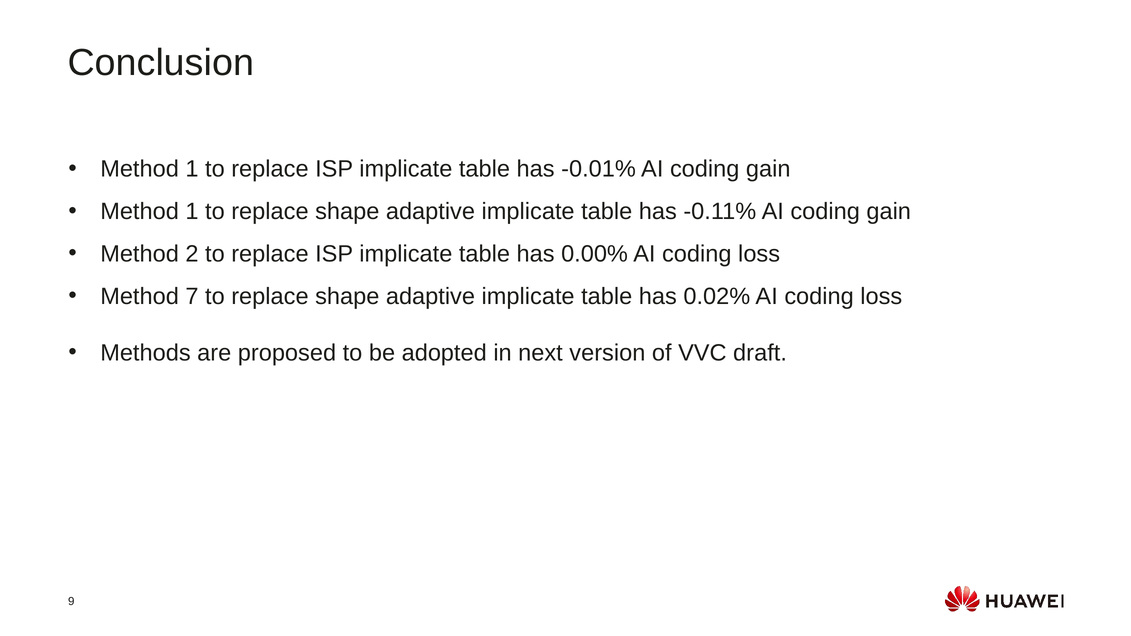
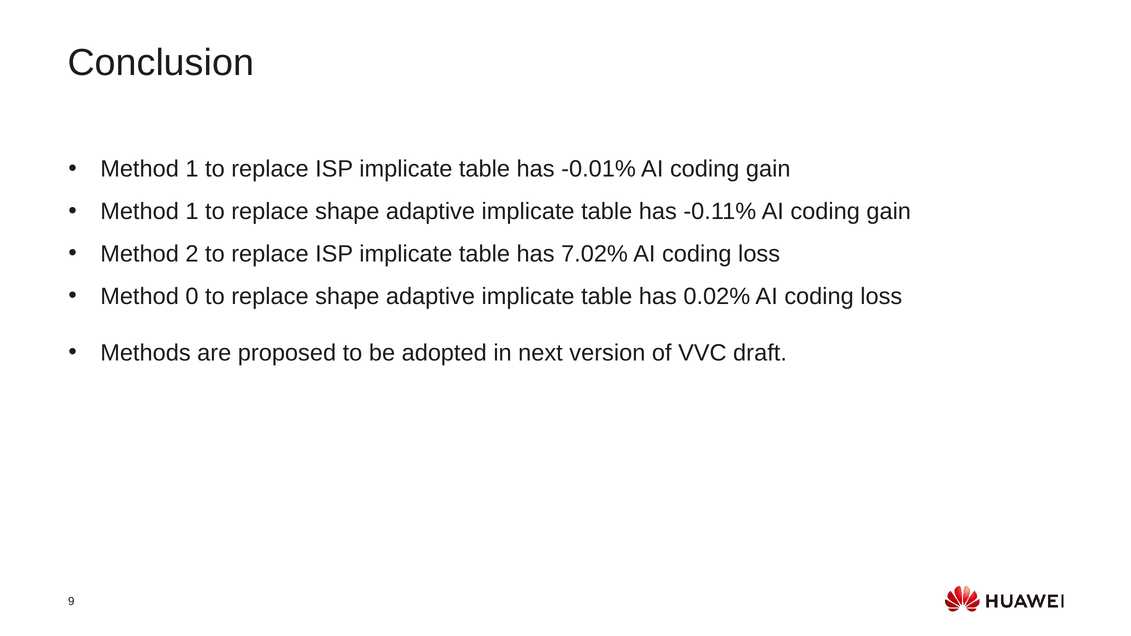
0.00%: 0.00% -> 7.02% (595, 254)
7: 7 -> 0 (192, 296)
